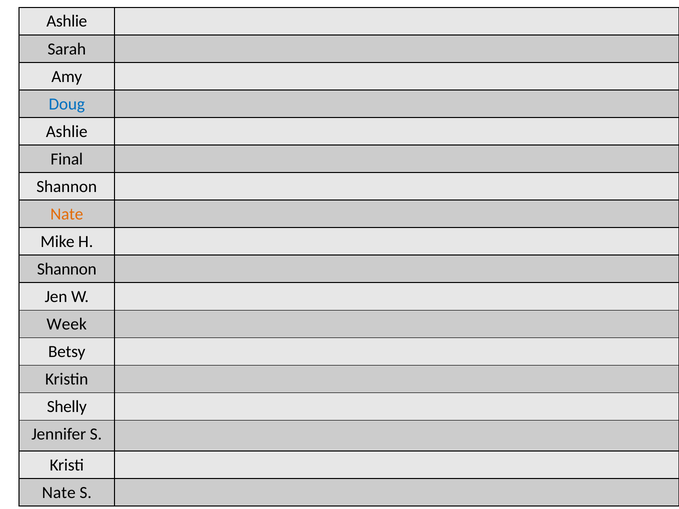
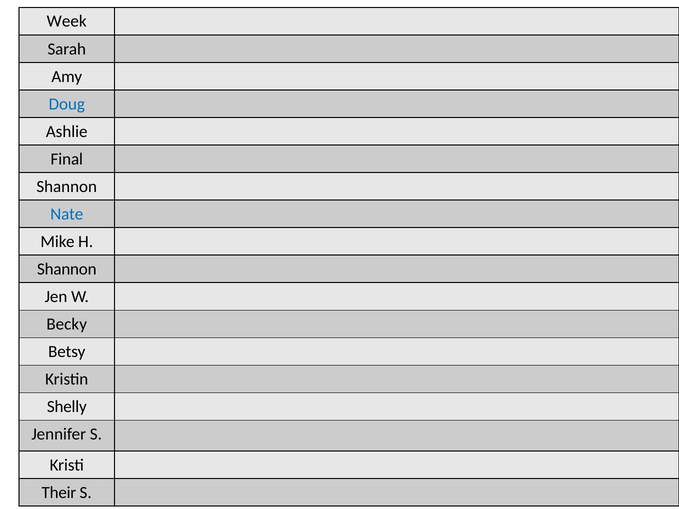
Ashlie: Ashlie -> Week (67, 21)
Nate colour: orange -> blue (67, 214)
Week: Week -> Becky (67, 324)
Nate: Nate -> Their (59, 493)
